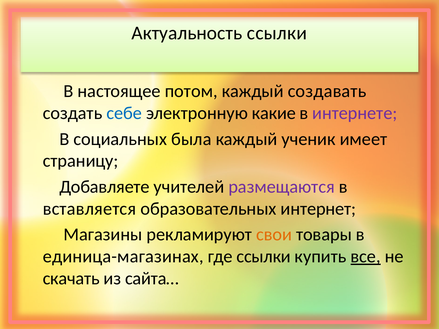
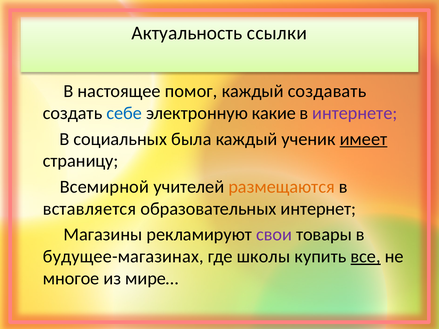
потом: потом -> помог (191, 91)
имеет underline: none -> present (363, 139)
Добавляете: Добавляете -> Всемирной (104, 187)
размещаются colour: purple -> orange (282, 187)
свои colour: orange -> purple (274, 235)
единица-магазинах: единица-магазинах -> будущее-магазинах (123, 257)
где ссылки: ссылки -> школы (263, 257)
скачать: скачать -> многое (71, 279)
сайта…: сайта… -> мире… (152, 279)
